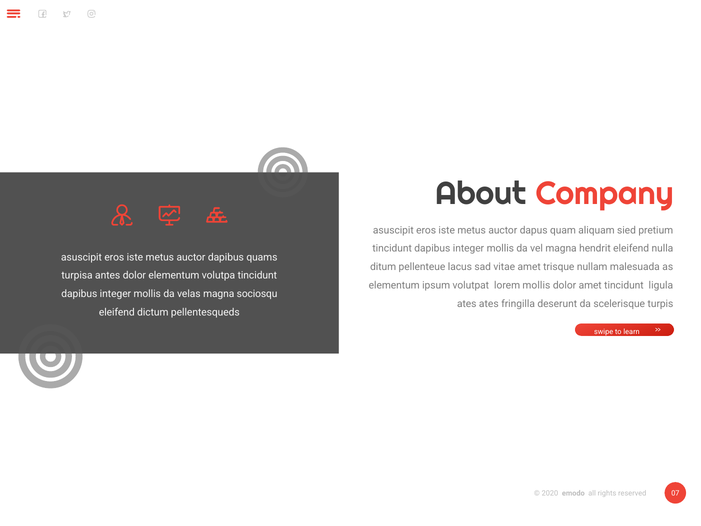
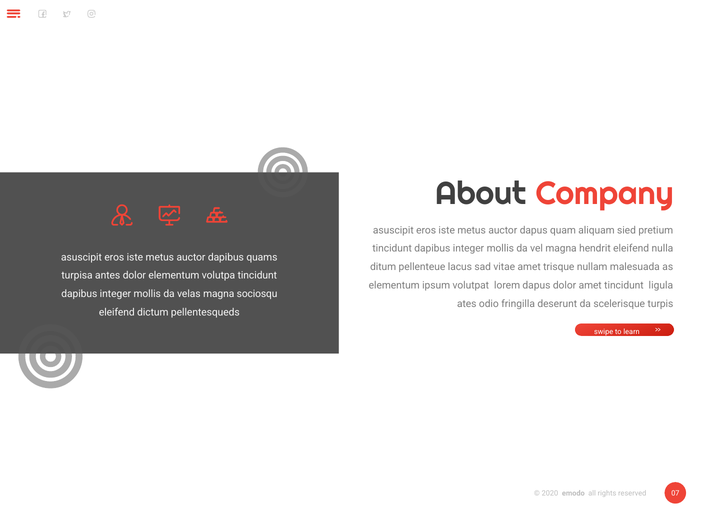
lorem mollis: mollis -> dapus (536, 285)
ates ates: ates -> odio (489, 304)
